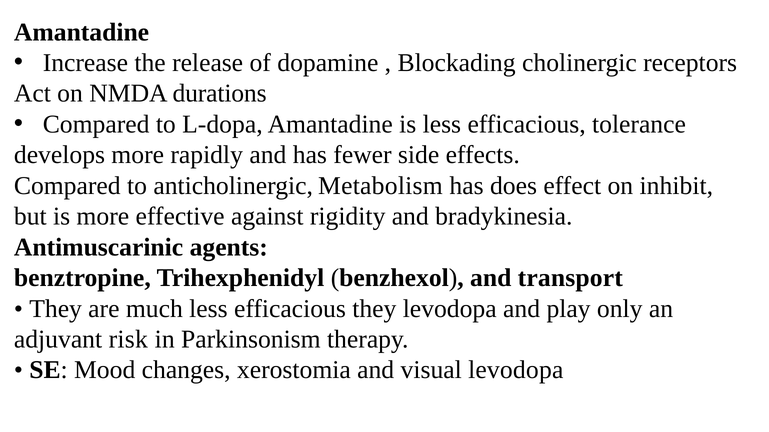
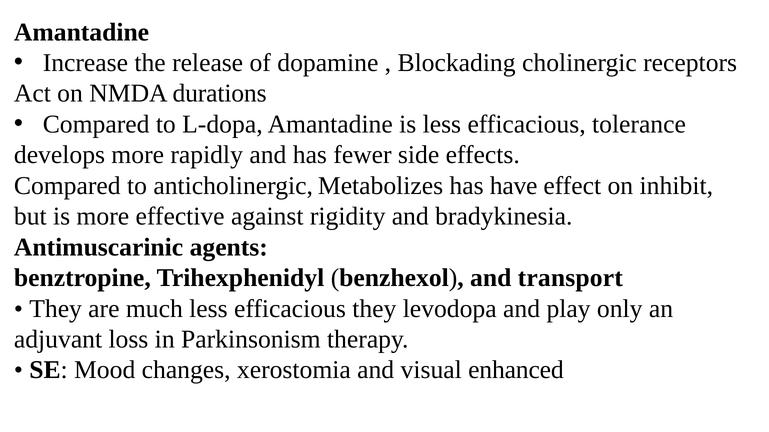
Metabolism: Metabolism -> Metabolizes (381, 186)
does: does -> have (514, 186)
risk: risk -> loss (128, 340)
visual levodopa: levodopa -> enhanced (516, 370)
